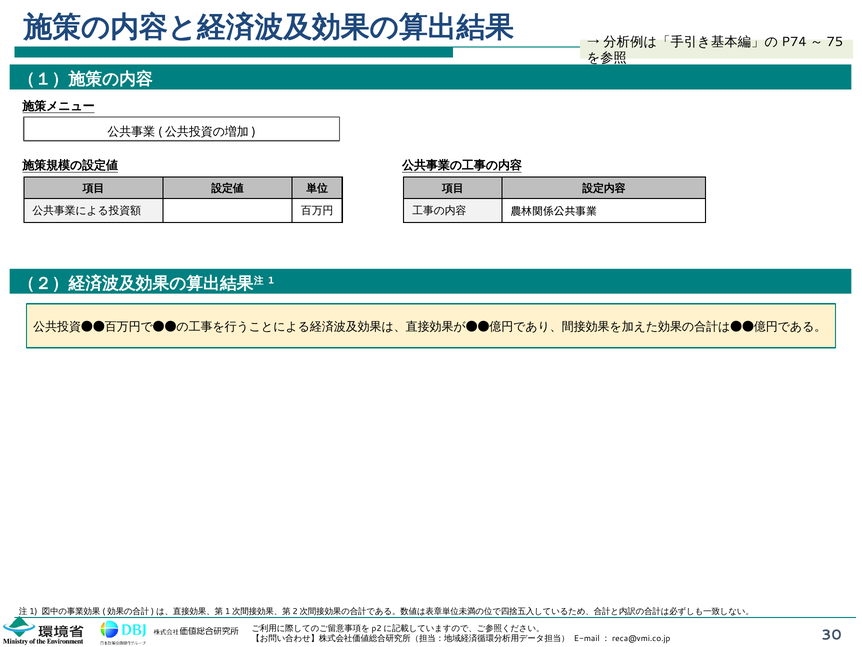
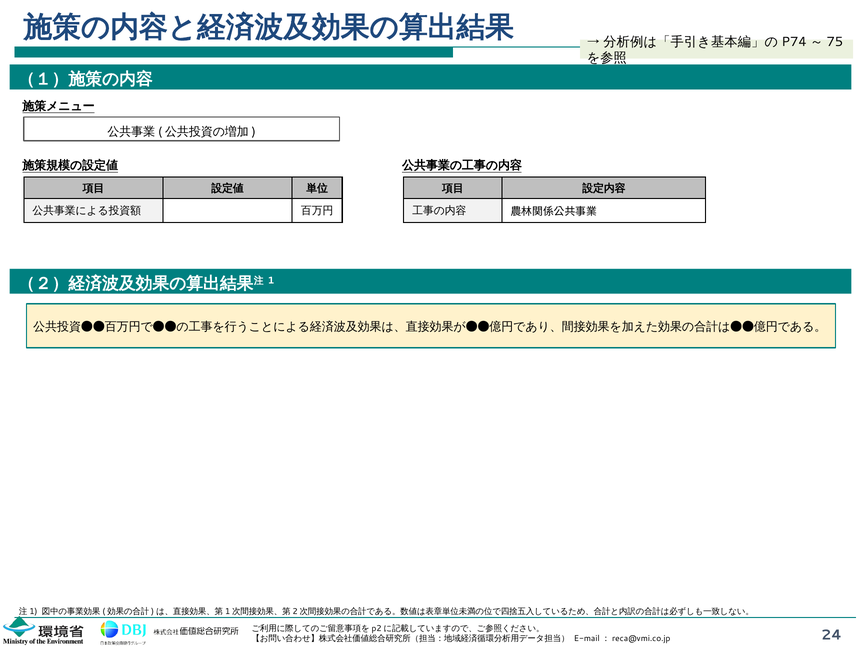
30: 30 -> 24 (832, 634)
